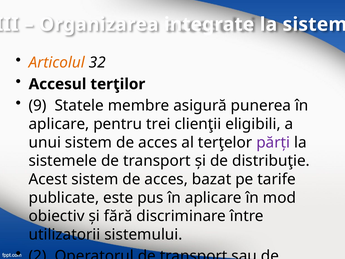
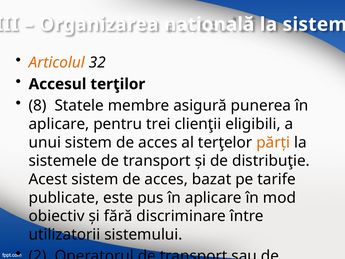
integrate: integrate -> naţională (209, 24)
9: 9 -> 8 (38, 106)
părţi colour: purple -> orange (273, 142)
